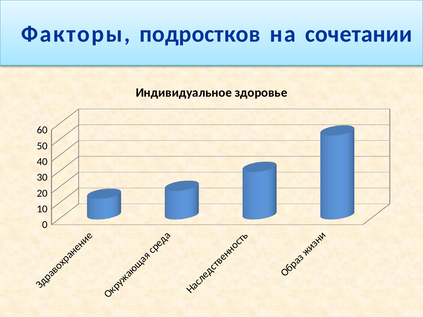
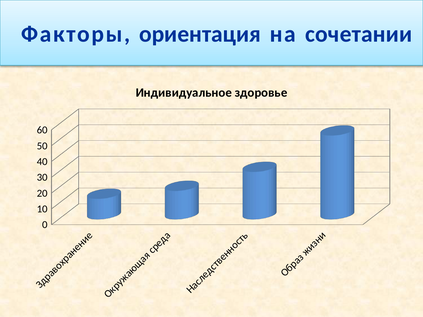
подростков: подростков -> ориентация (200, 34)
